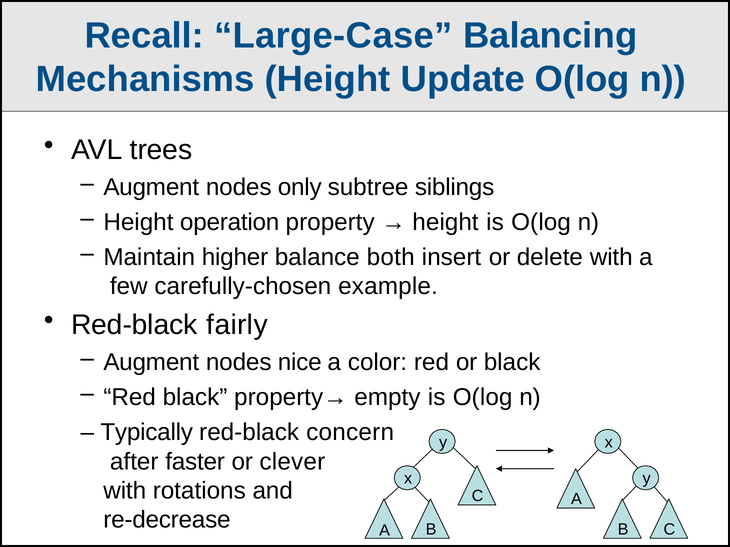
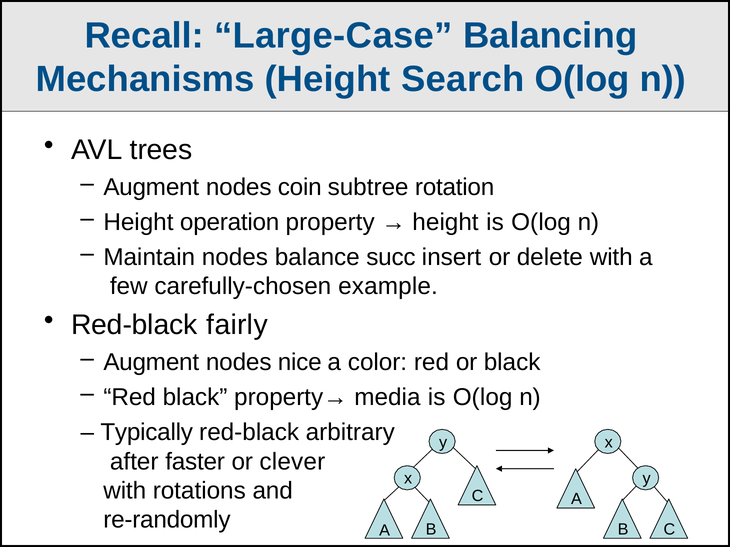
Update: Update -> Search (463, 79)
only: only -> coin (300, 187)
siblings: siblings -> rotation (455, 187)
Maintain higher: higher -> nodes (235, 257)
both: both -> succ (391, 257)
empty: empty -> media (387, 398)
concern: concern -> arbitrary (350, 433)
re-decrease: re-decrease -> re-randomly (167, 520)
